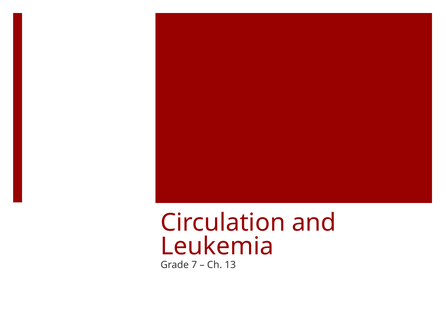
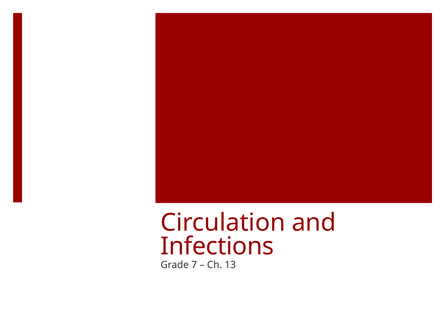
Leukemia: Leukemia -> Infections (217, 247)
